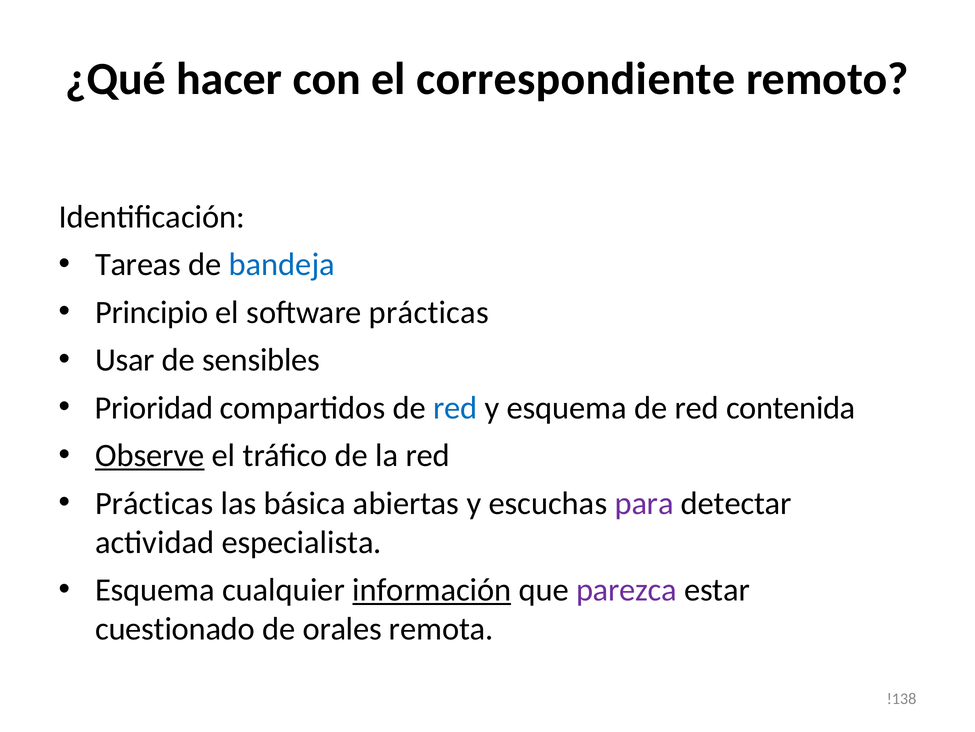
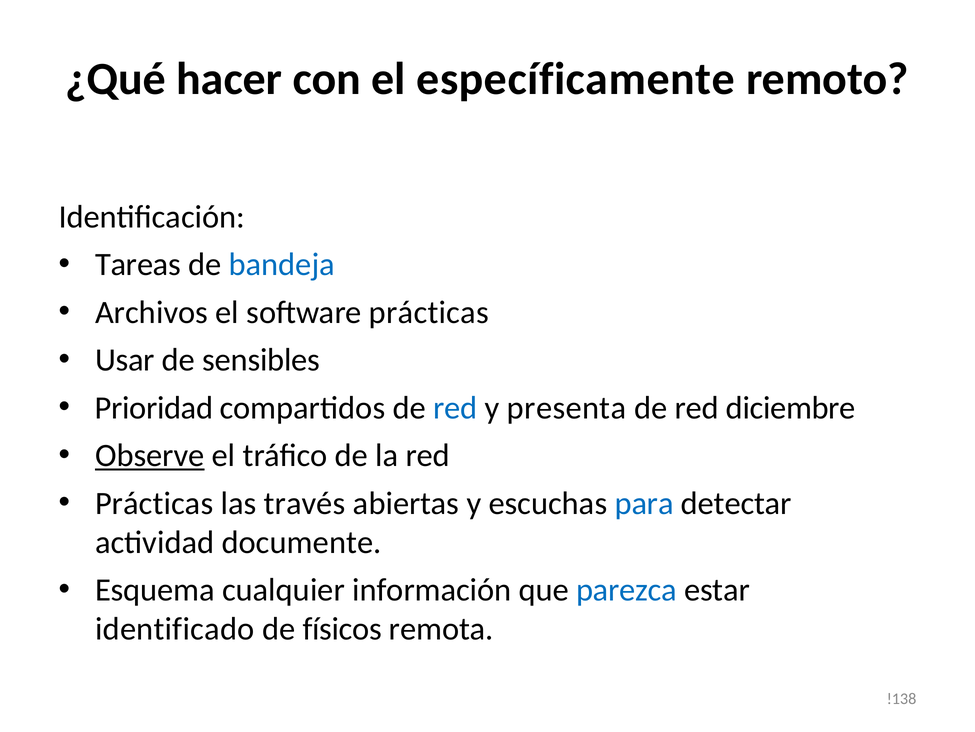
correspondiente: correspondiente -> específicamente (576, 79)
Principio: Principio -> Archivos (152, 312)
y esquema: esquema -> presenta (567, 407)
contenida: contenida -> diciembre (791, 407)
básica: básica -> través (305, 503)
para colour: purple -> blue (644, 503)
especialista: especialista -> documente (302, 542)
información underline: present -> none (432, 590)
parezca colour: purple -> blue (627, 590)
cuestionado: cuestionado -> identificado (175, 629)
orales: orales -> físicos (342, 629)
